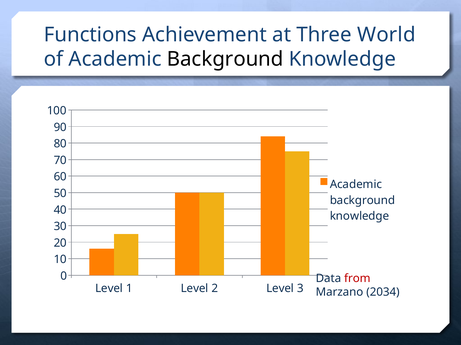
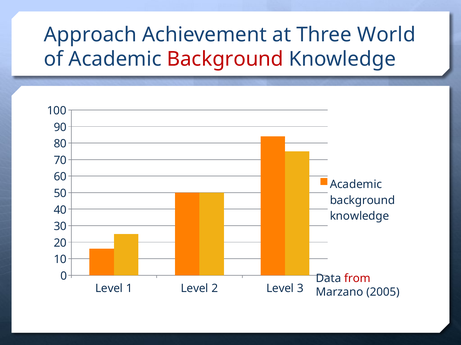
Functions: Functions -> Approach (90, 35)
Background colour: black -> red (225, 59)
2034: 2034 -> 2005 (383, 293)
